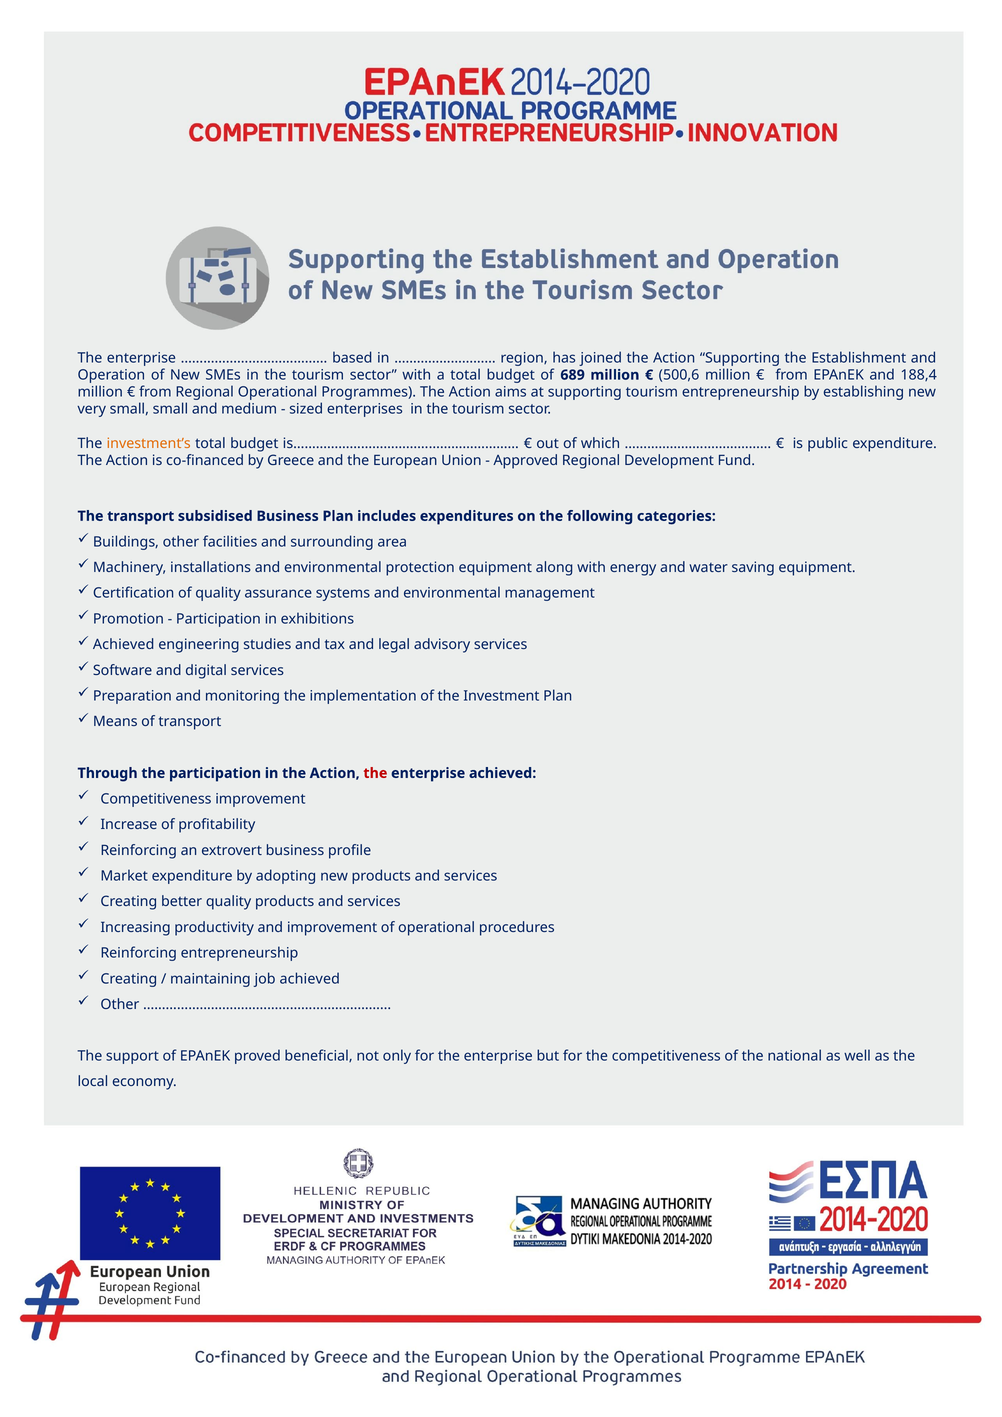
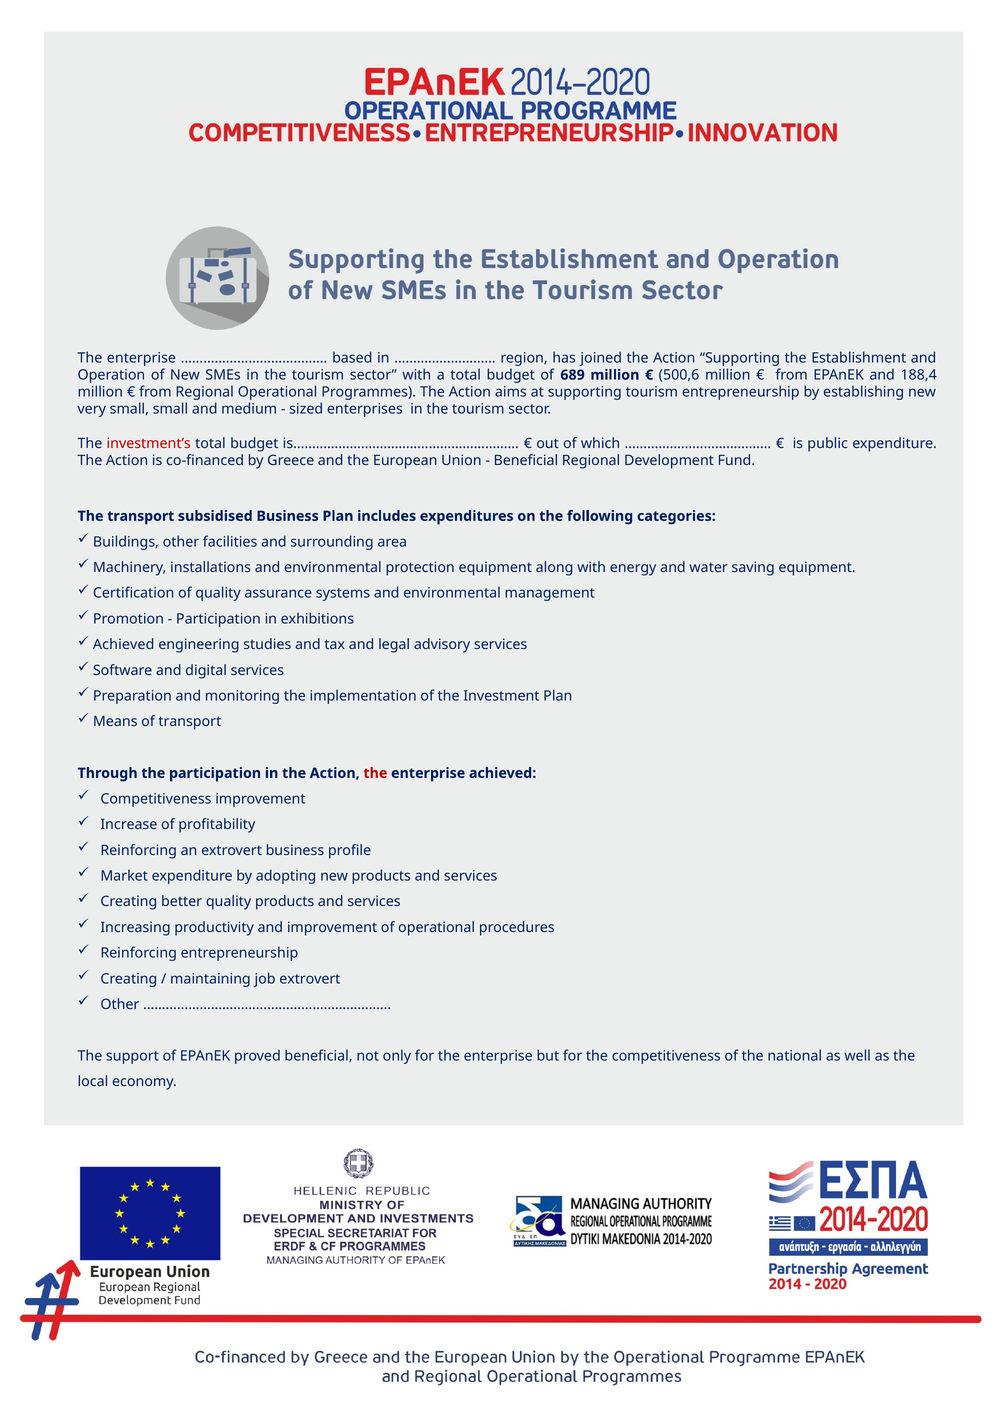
investment’s colour: orange -> red (149, 444)
Approved: Approved -> Beneficial (526, 461)
job achieved: achieved -> extrovert (310, 979)
